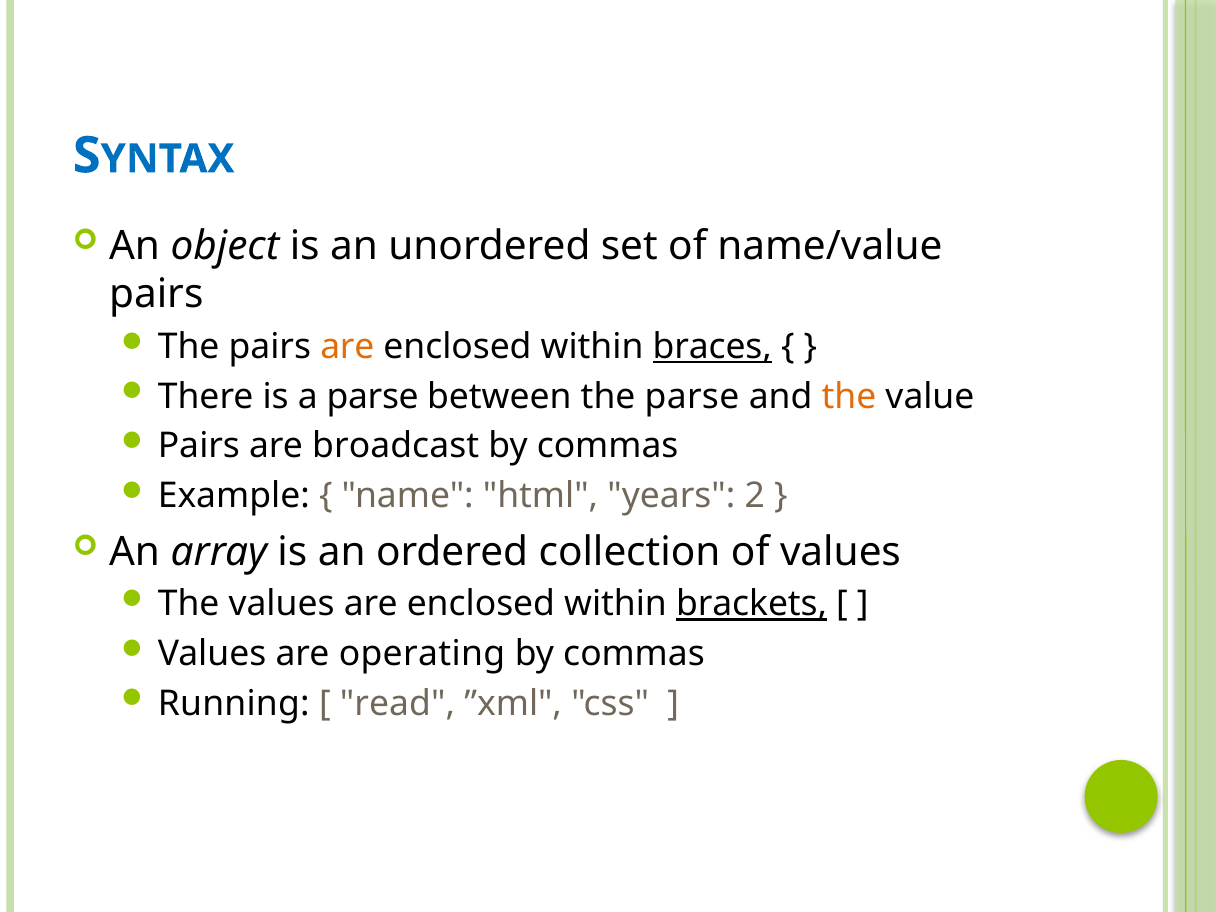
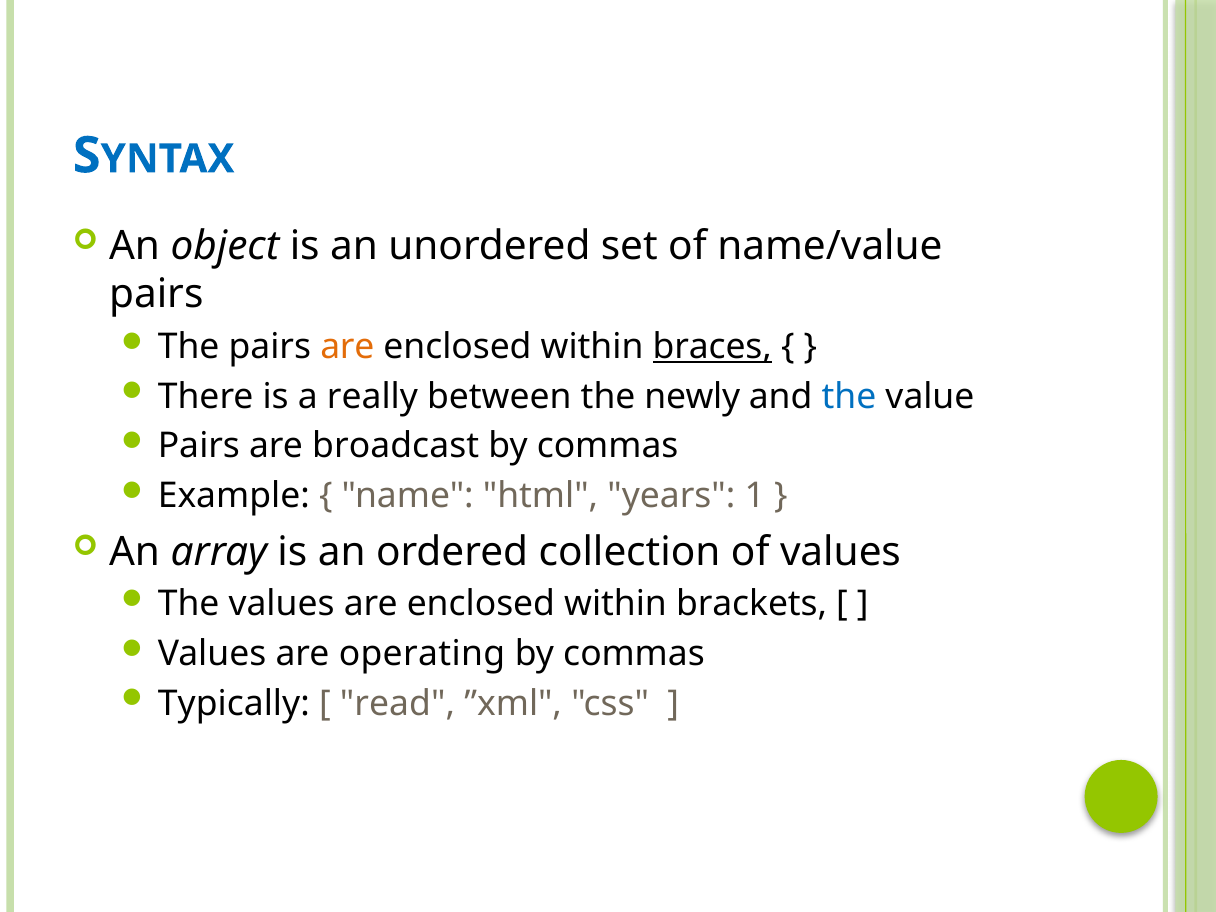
a parse: parse -> really (372, 397)
the parse: parse -> newly (692, 397)
the colour: orange -> blue (849, 397)
2: 2 -> 1 (755, 496)
brackets underline: present -> none (752, 604)
Running: Running -> Typically (234, 704)
